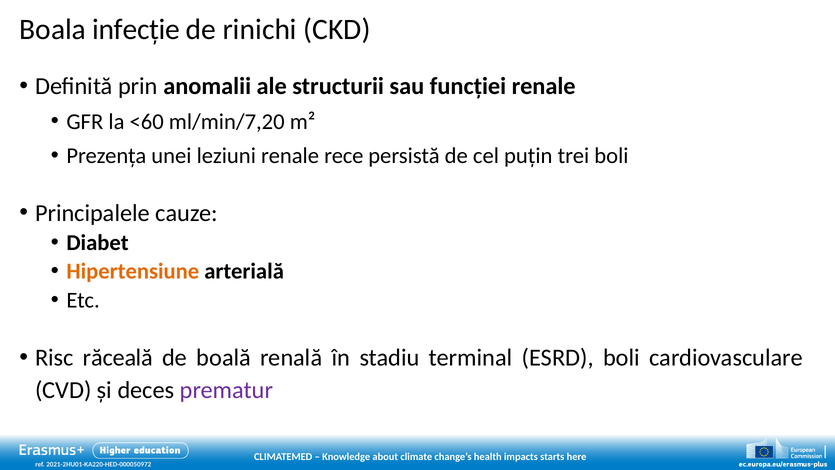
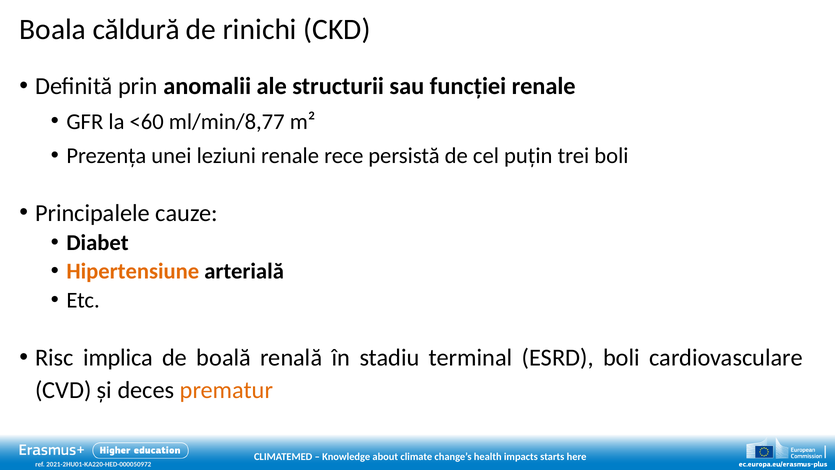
infecție: infecție -> căldură (136, 29)
ml/min/7,20: ml/min/7,20 -> ml/min/8,77 (227, 121)
răceală: răceală -> implica (118, 358)
prematur colour: purple -> orange (226, 390)
